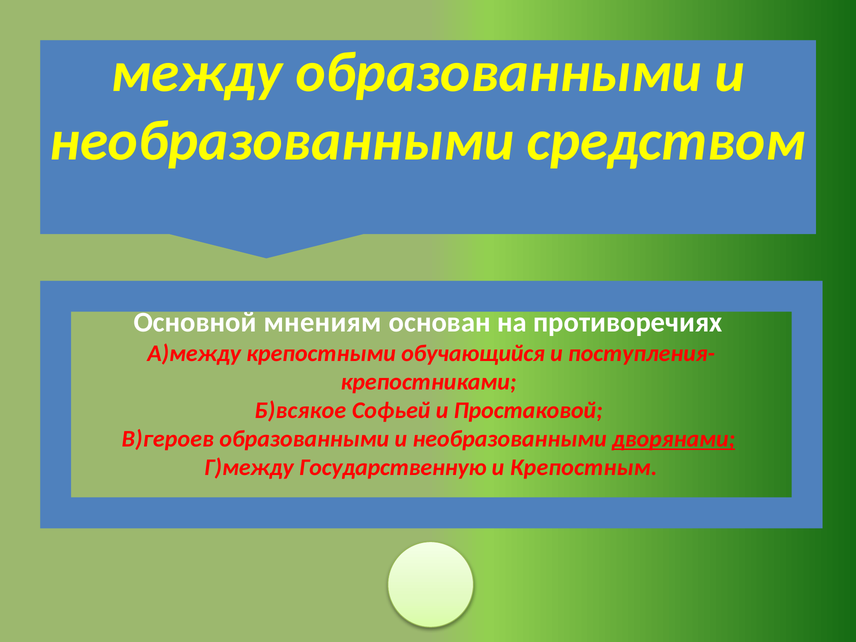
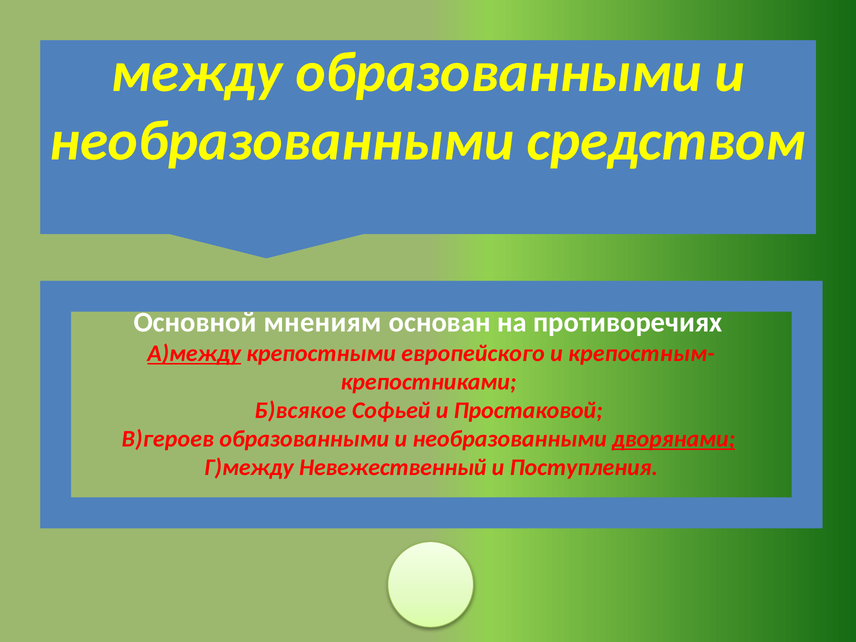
А)между underline: none -> present (194, 353)
обучающийся: обучающийся -> европейского (473, 353)
поступления-: поступления- -> крепостным- (641, 353)
Государственную: Государственную -> Невежественный (393, 468)
Крепостным: Крепостным -> Поступления (584, 468)
